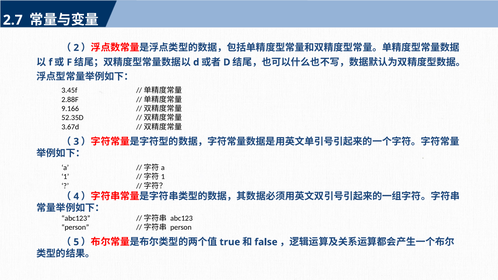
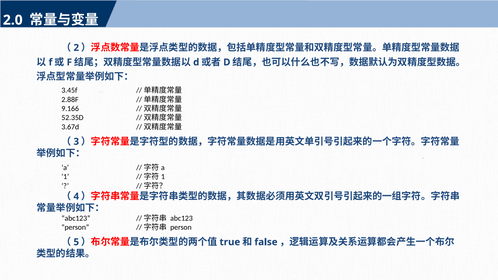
2.7: 2.7 -> 2.0 (13, 20)
